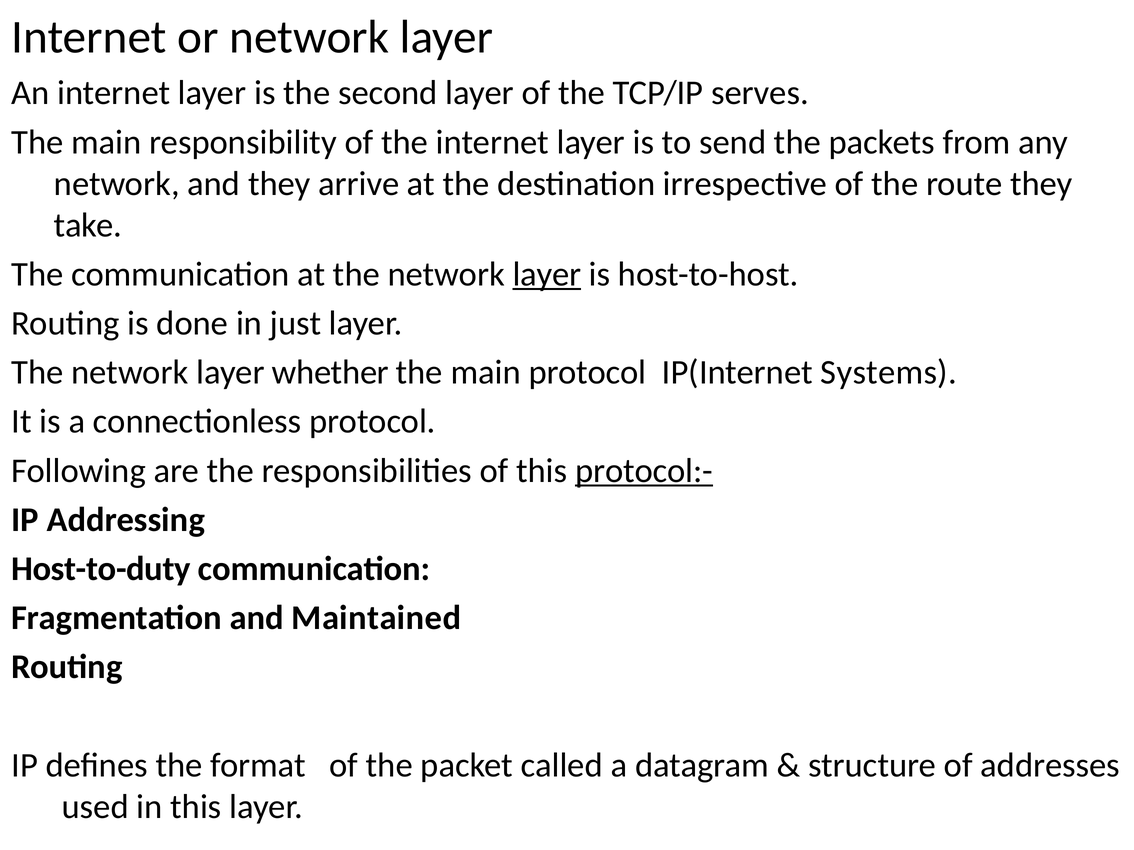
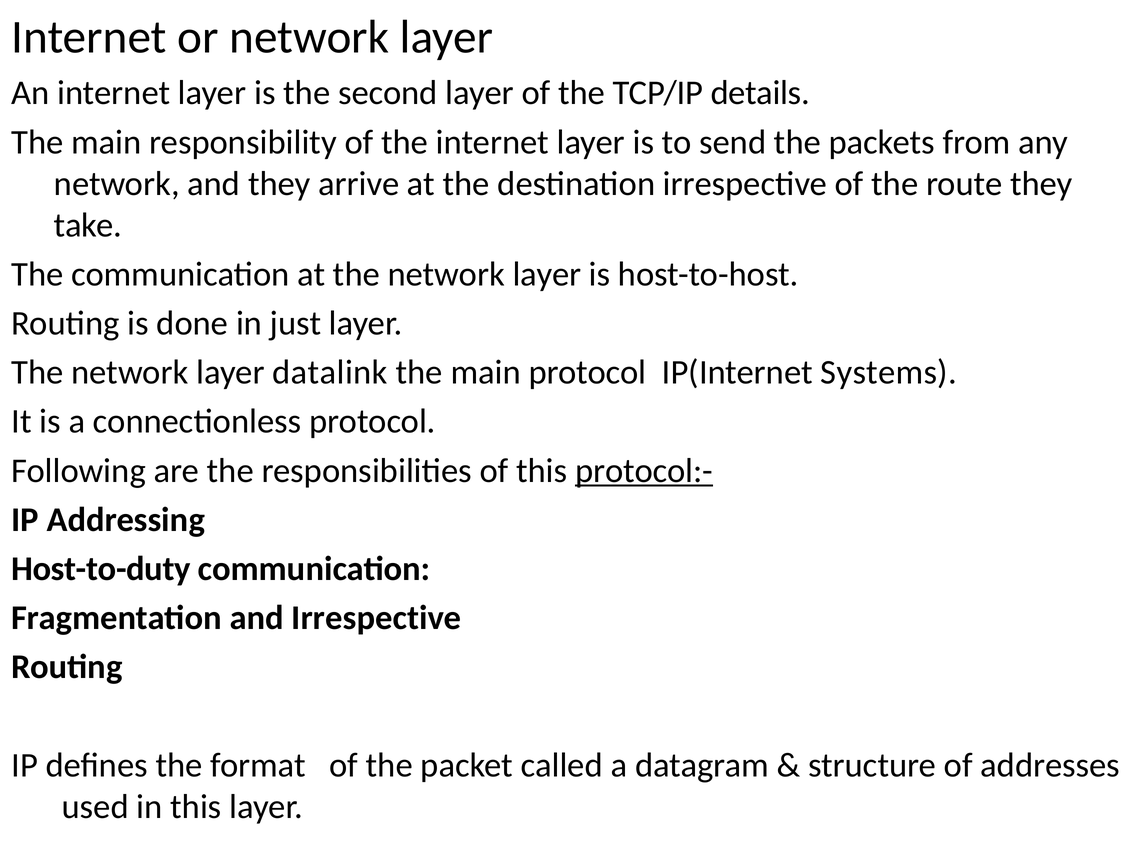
serves: serves -> details (760, 93)
layer underline: present -> none (547, 274)
whether: whether -> datalink (330, 373)
and Maintained: Maintained -> Irrespective (376, 618)
